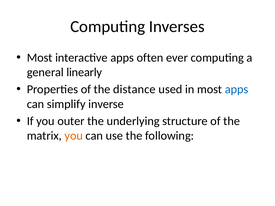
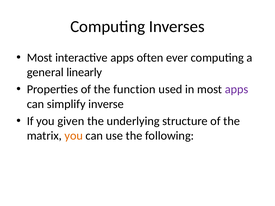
distance: distance -> function (134, 89)
apps colour: blue -> purple (237, 89)
outer: outer -> given (71, 121)
